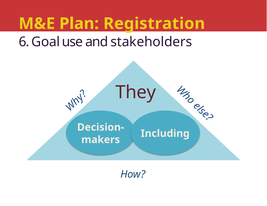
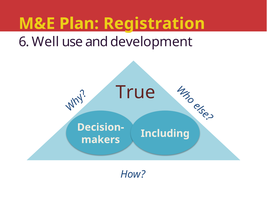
Goal: Goal -> Well (46, 42)
stakeholders: stakeholders -> development (151, 42)
They: They -> True (136, 92)
